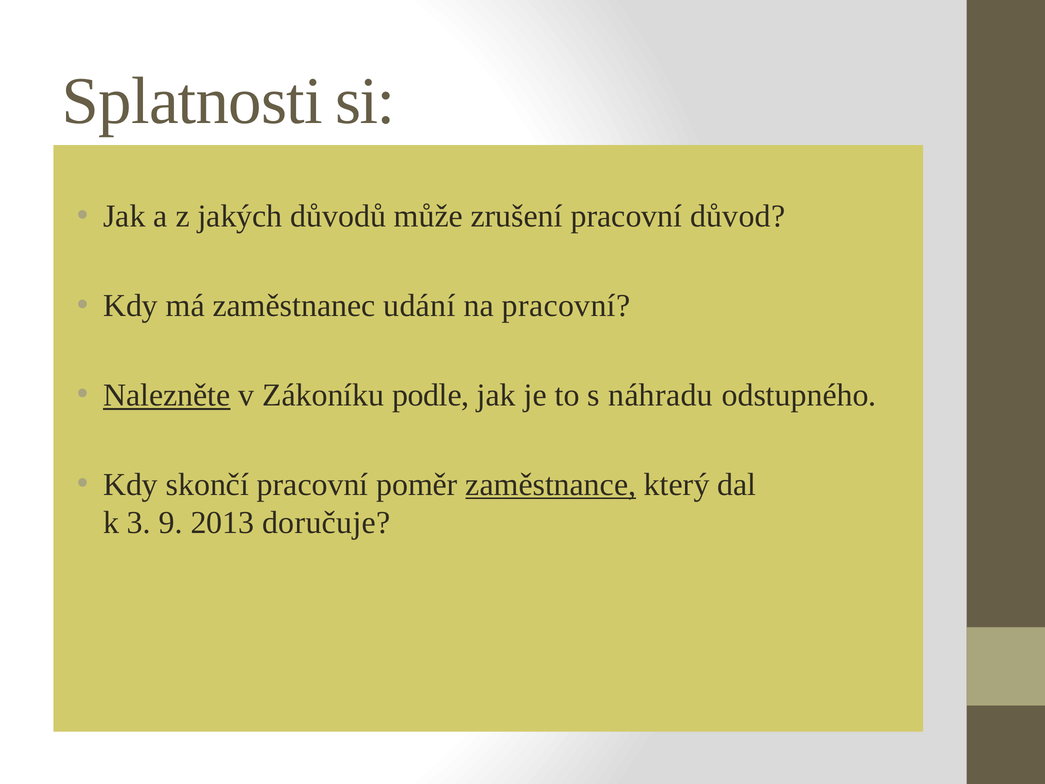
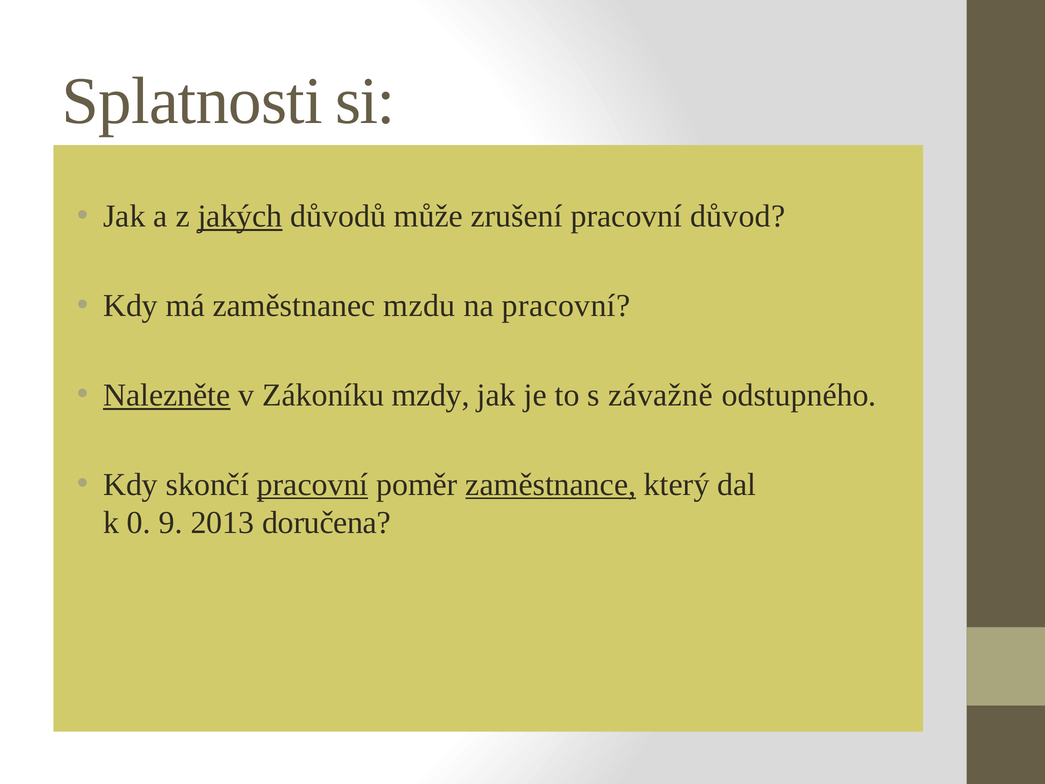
jakých underline: none -> present (240, 216)
udání: udání -> mzdu (419, 306)
podle: podle -> mzdy (431, 395)
náhradu: náhradu -> závažně (661, 395)
pracovní underline: none -> present (313, 484)
3: 3 -> 0 (139, 523)
doručuje: doručuje -> doručena (327, 523)
